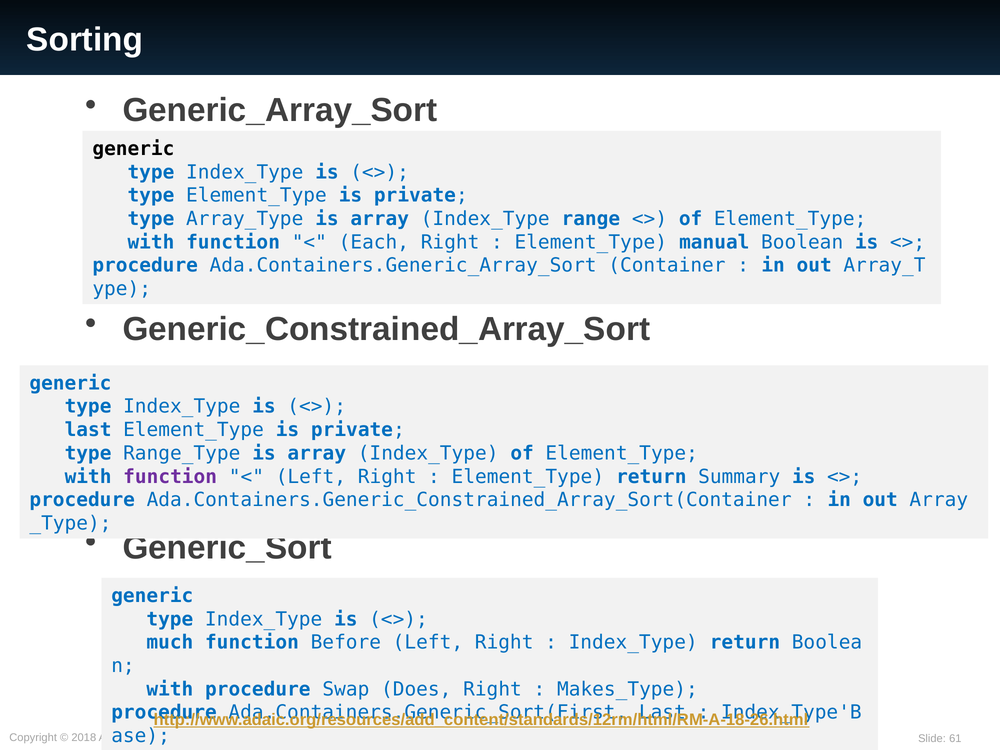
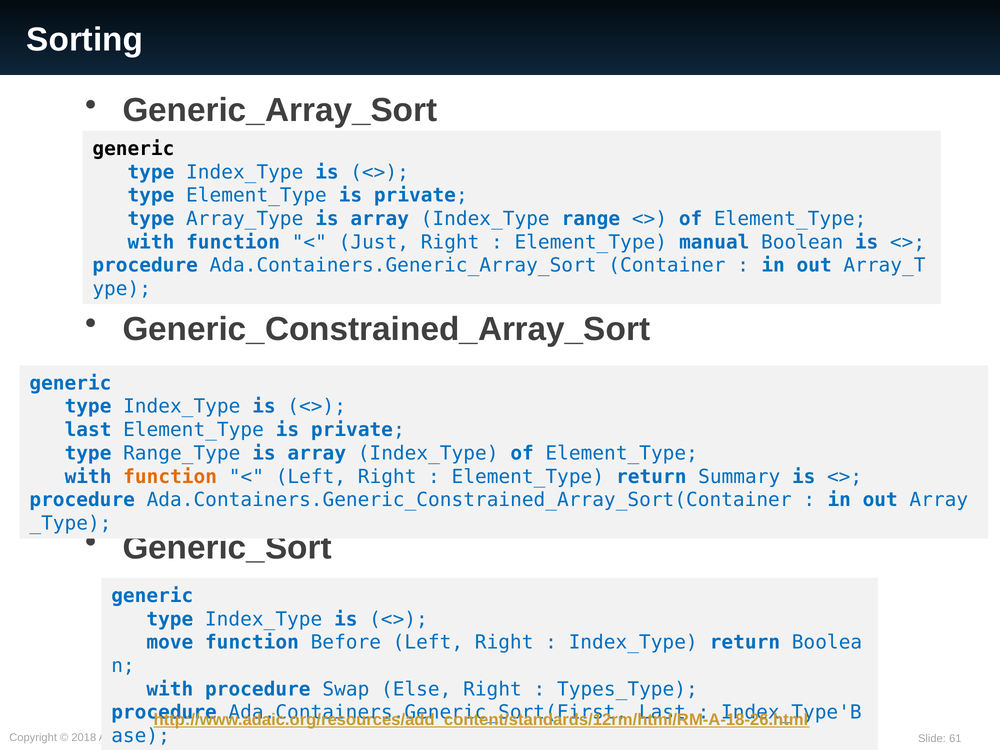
Each: Each -> Just (374, 242)
function colour: purple -> orange (170, 477)
much: much -> move (170, 642)
Does: Does -> Else (416, 689)
Makes_Type: Makes_Type -> Types_Type (627, 689)
